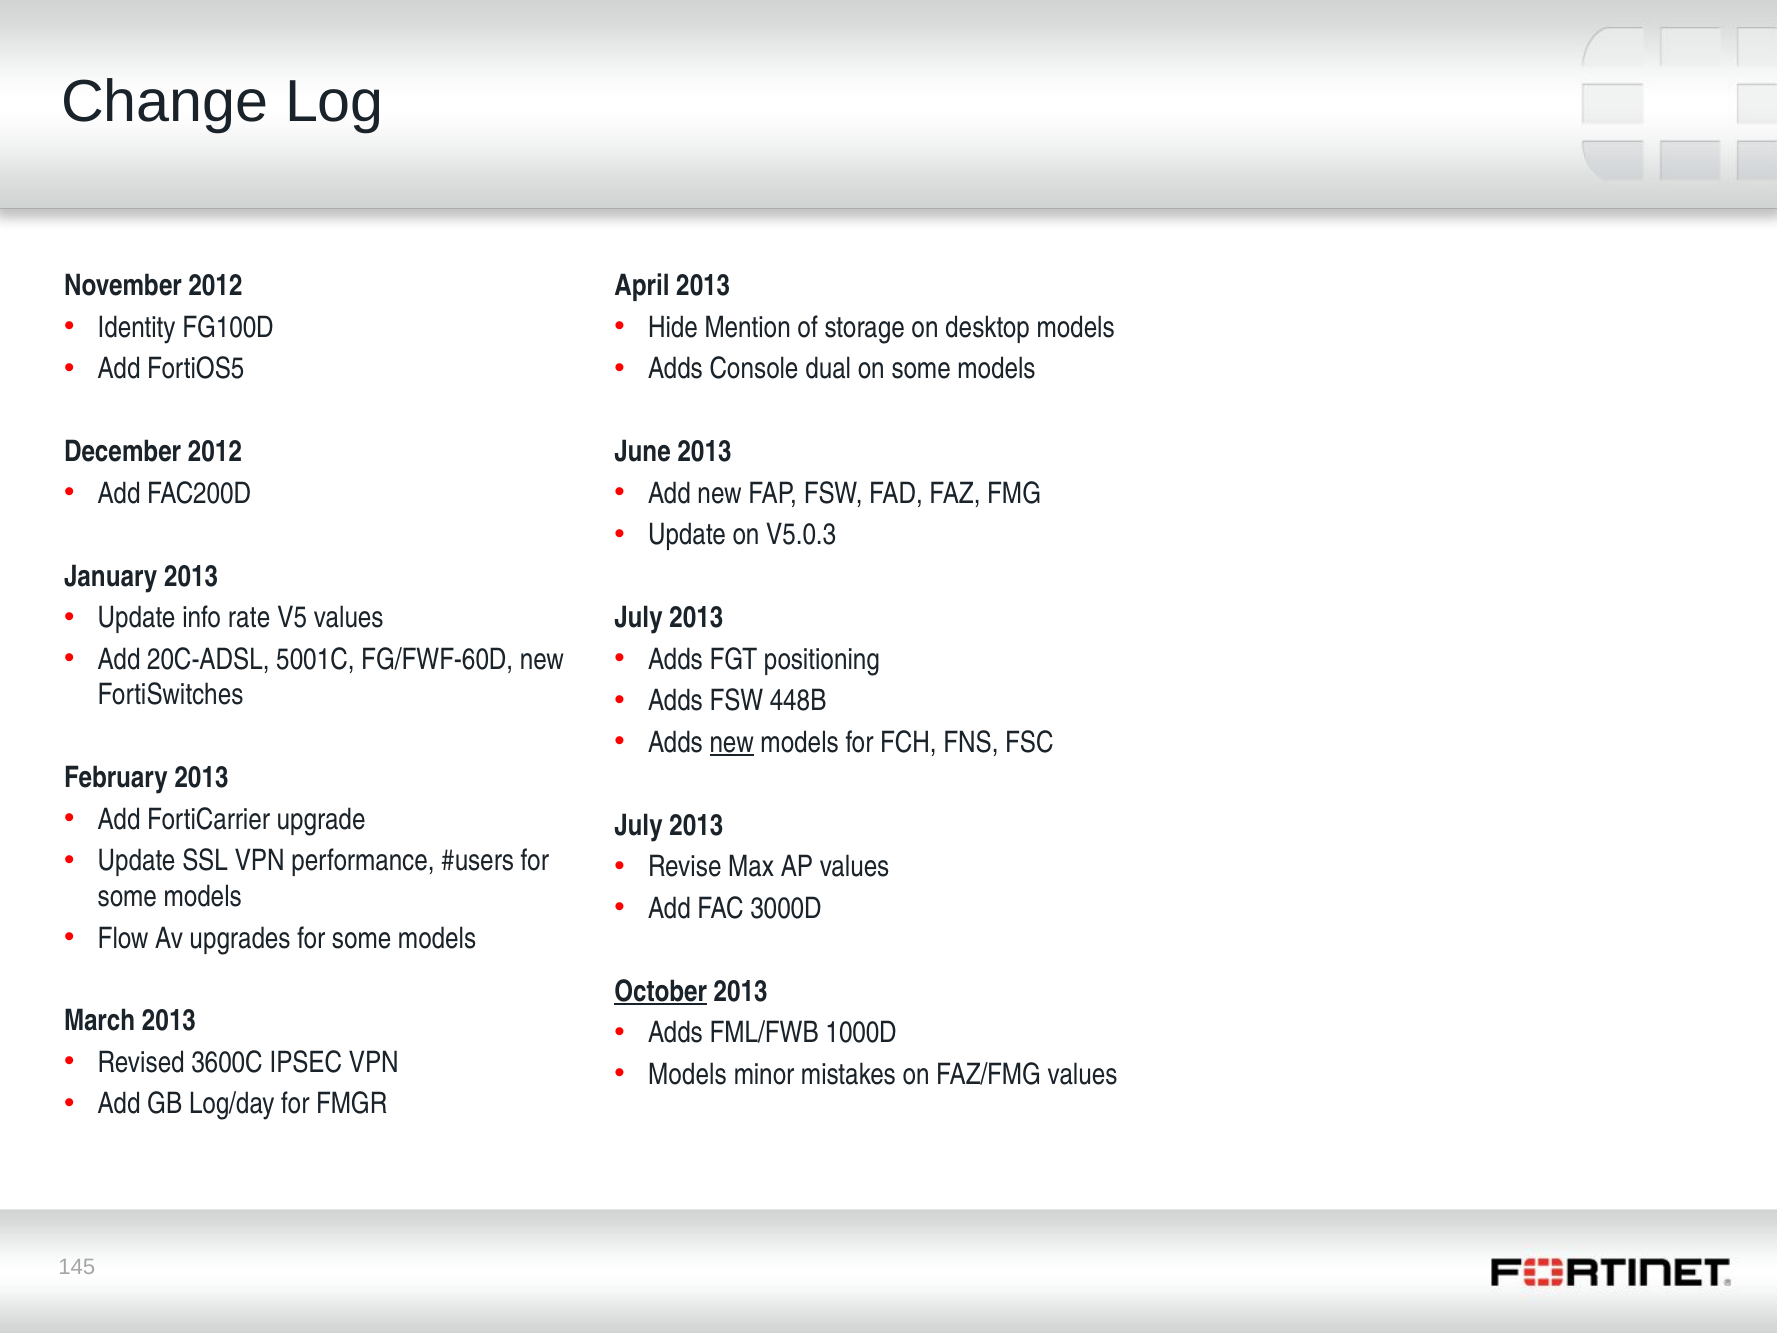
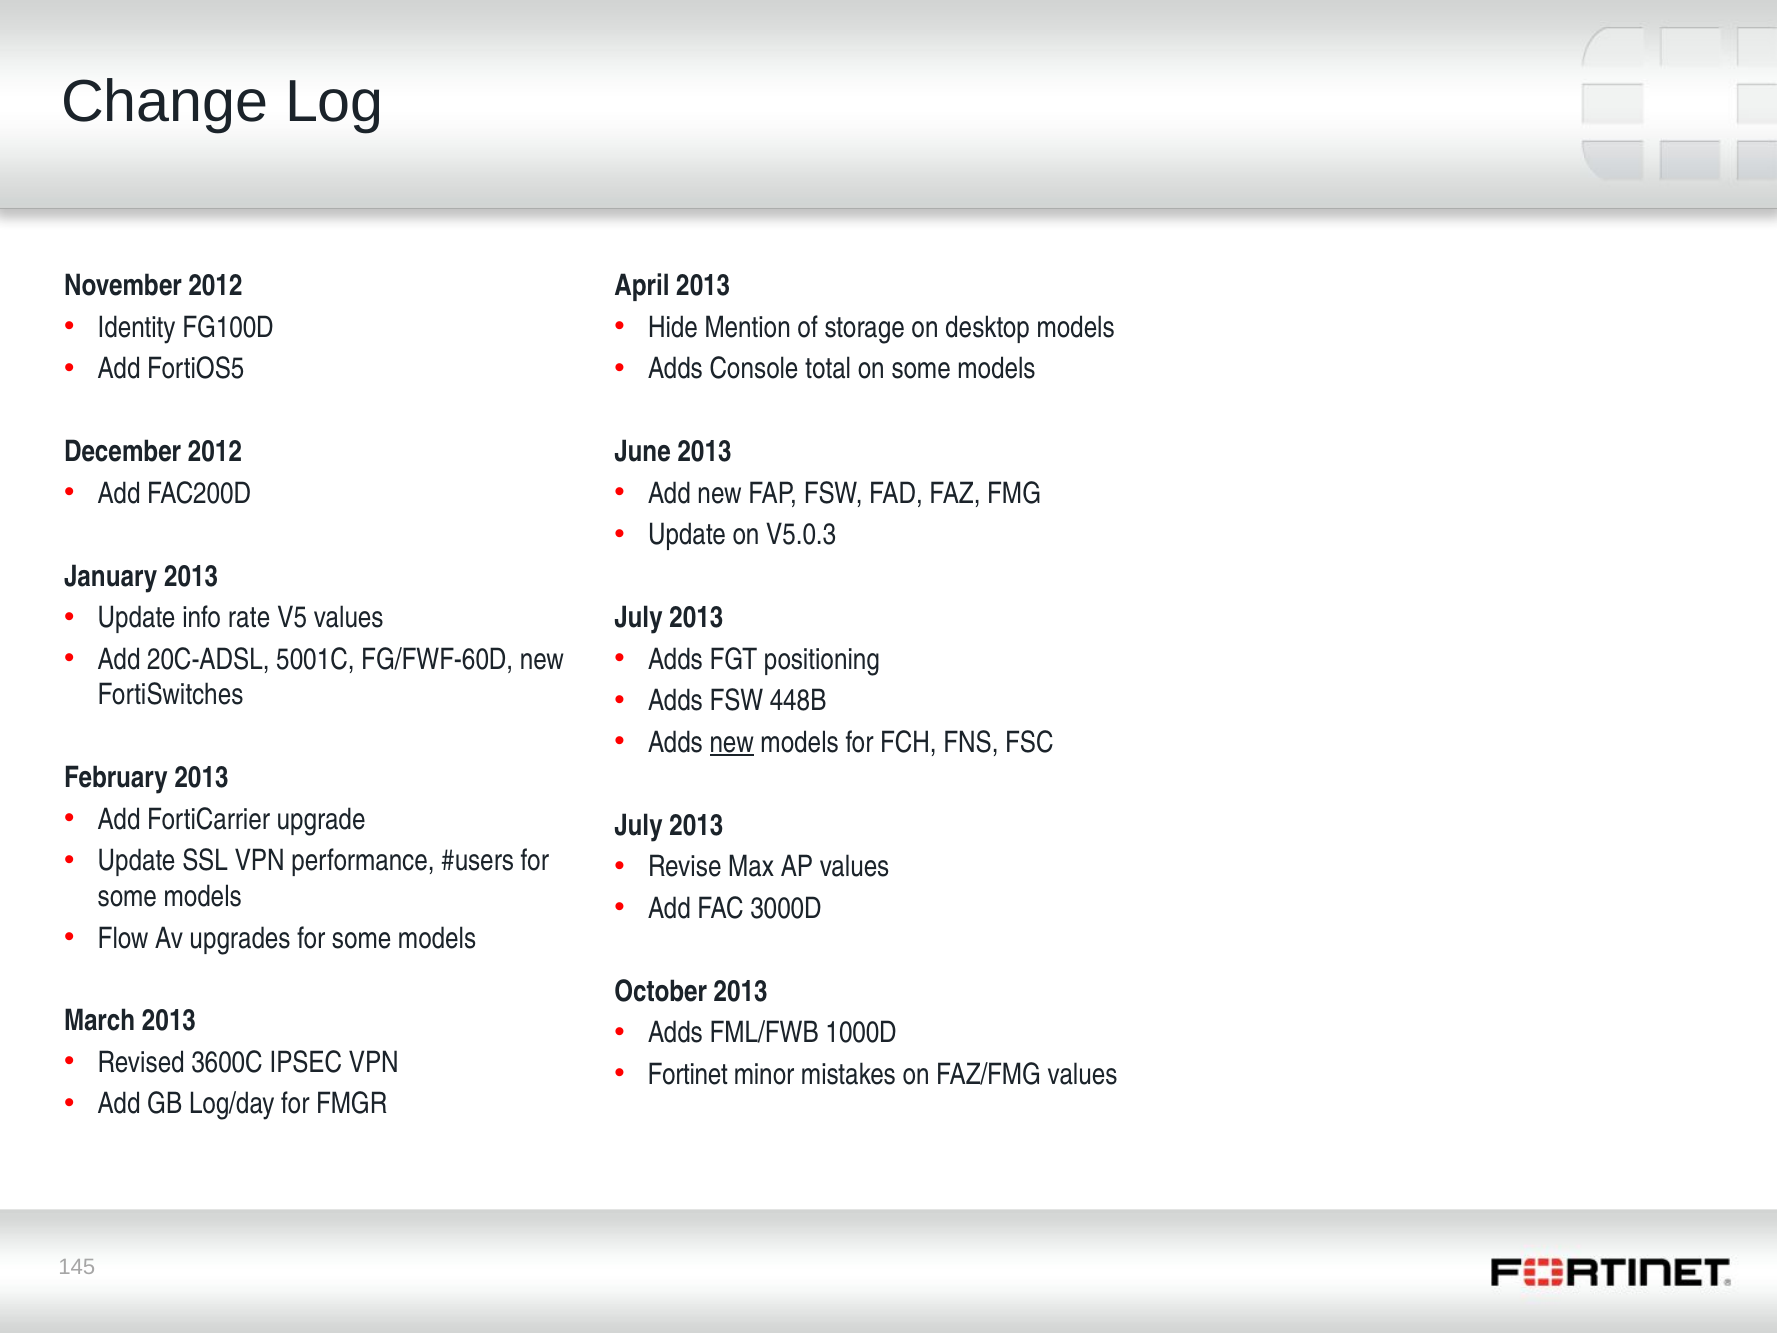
dual: dual -> total (828, 369)
October underline: present -> none (661, 991)
Models: Models -> Fortinet (688, 1074)
